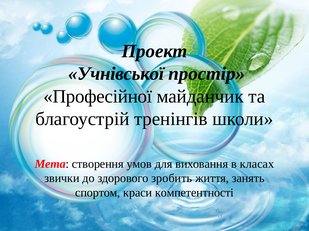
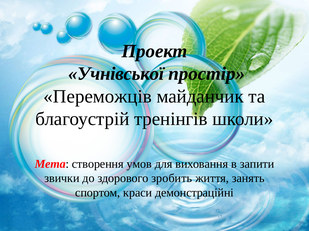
Професійної: Професійної -> Переможців (98, 97)
класах: класах -> запити (257, 164)
компетентності: компетентності -> демонстраційні (194, 193)
